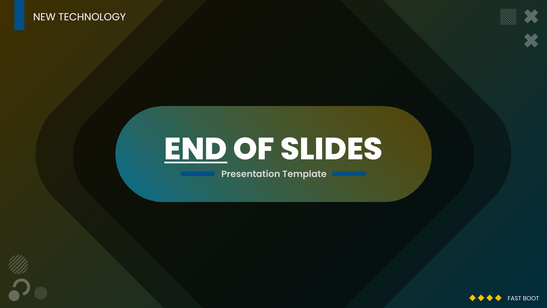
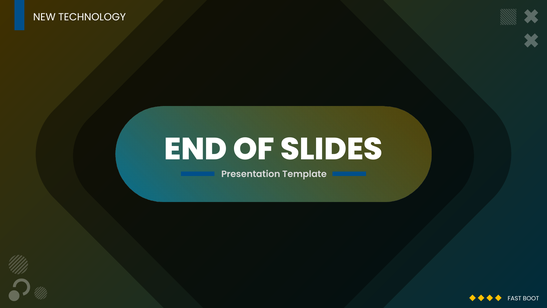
END underline: present -> none (196, 149)
